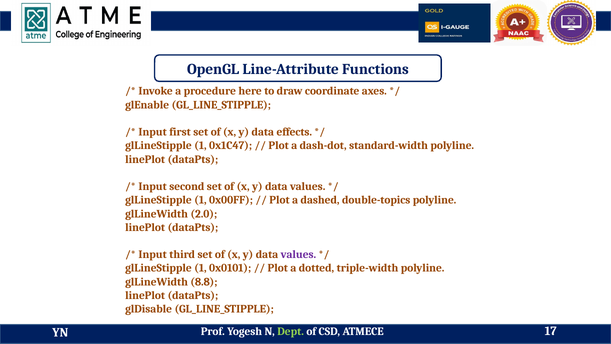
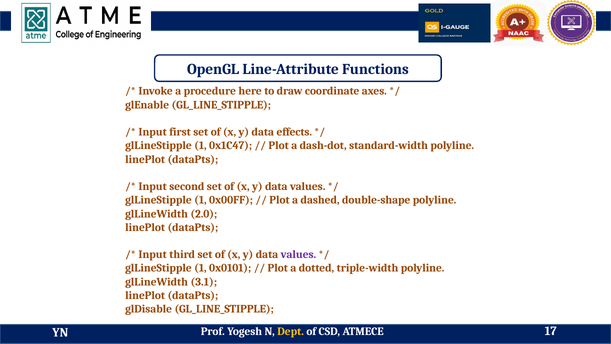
double-topics: double-topics -> double-shape (376, 200)
8.8: 8.8 -> 3.1 (204, 282)
Dept colour: light green -> yellow (291, 331)
